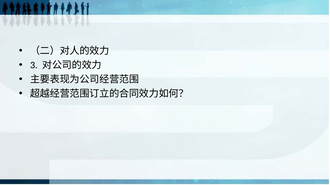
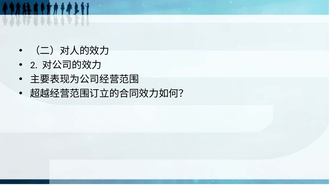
3: 3 -> 2 (34, 65)
